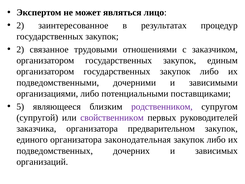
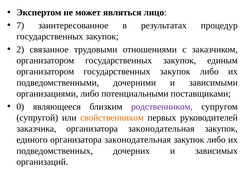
2: 2 -> 7 (20, 25)
5: 5 -> 0 (20, 106)
свойственником colour: purple -> orange (112, 117)
заказчика организатора предварительном: предварительном -> законодательная (161, 129)
